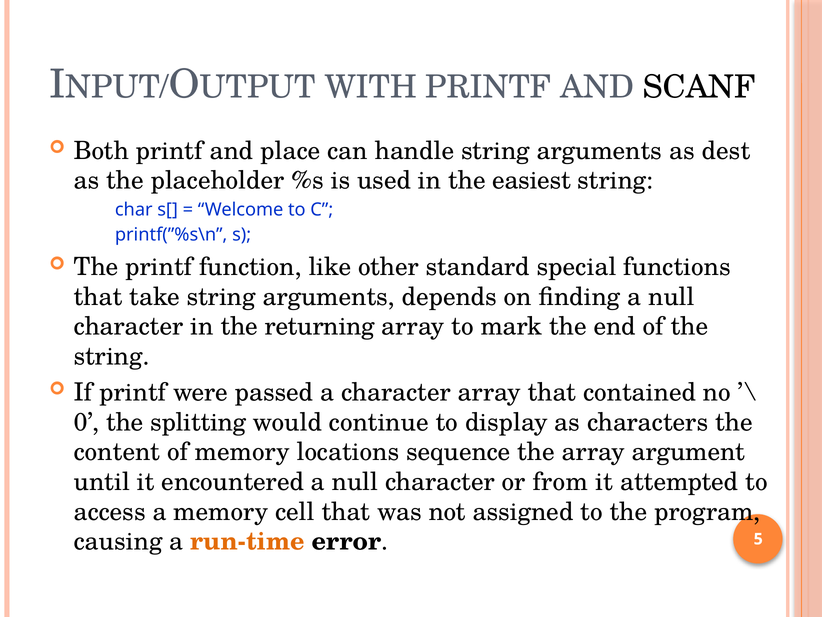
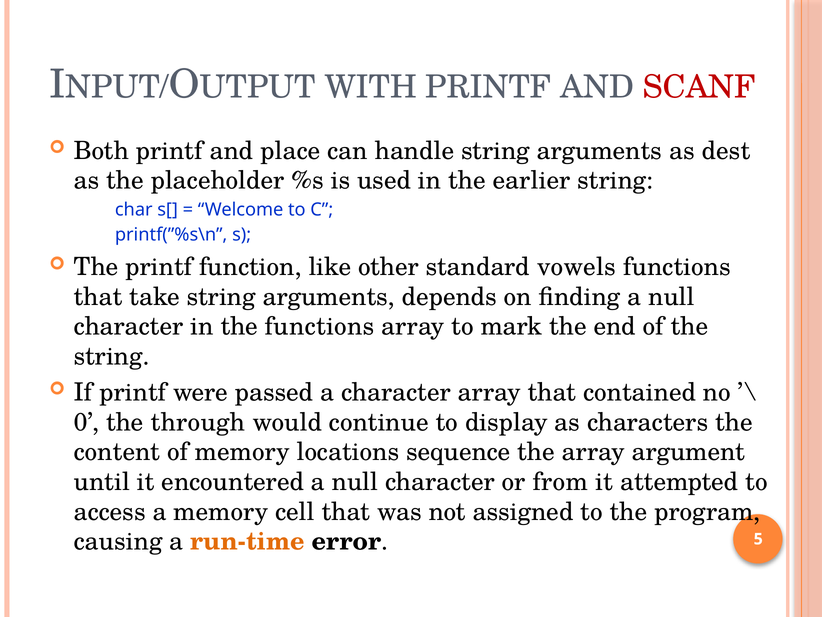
SCANF colour: black -> red (699, 87)
easiest: easiest -> earlier (531, 181)
special: special -> vowels (577, 267)
the returning: returning -> functions (320, 326)
splitting: splitting -> through (198, 422)
